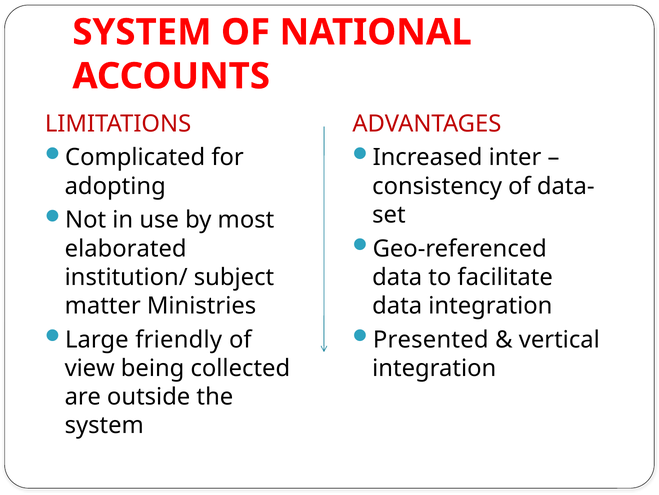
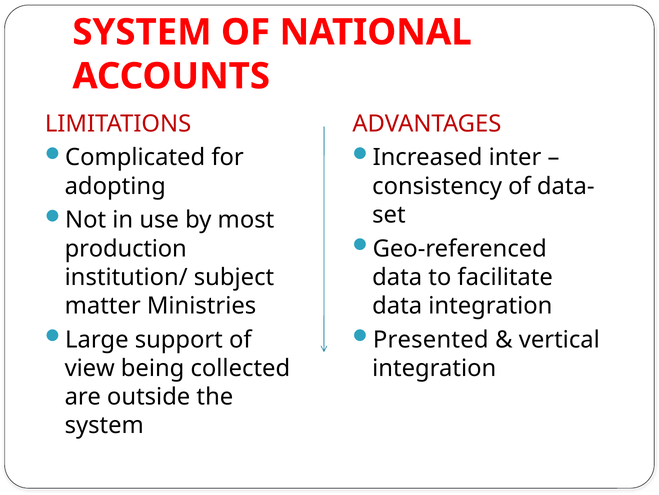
elaborated: elaborated -> production (126, 248)
friendly: friendly -> support (179, 339)
